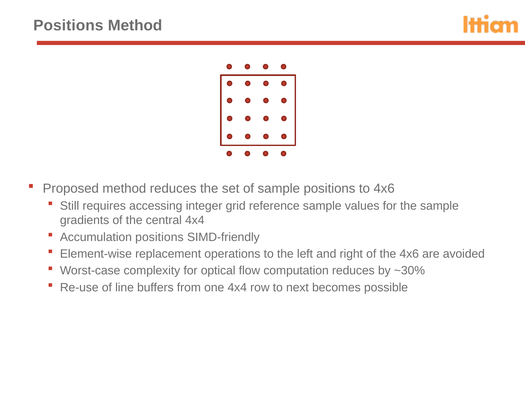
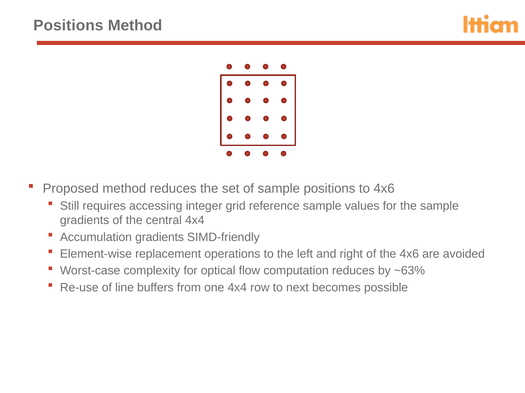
Accumulation positions: positions -> gradients (160, 238)
~30%: ~30% -> ~63% (409, 271)
